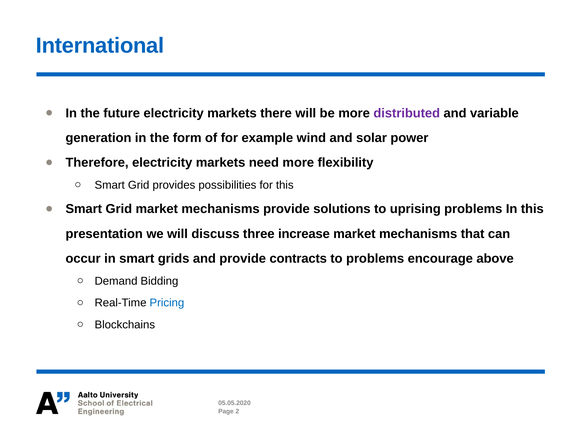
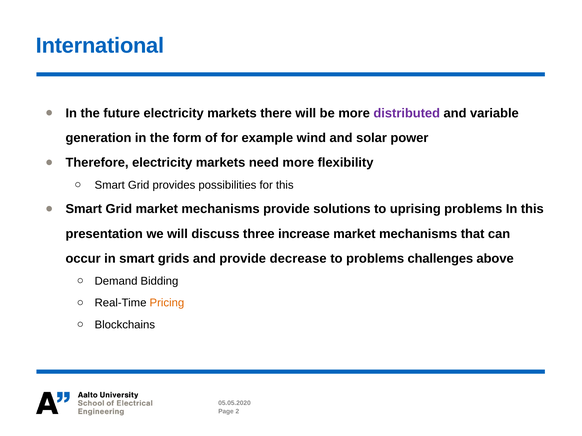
contracts: contracts -> decrease (298, 259)
encourage: encourage -> challenges (440, 259)
Pricing colour: blue -> orange (167, 303)
